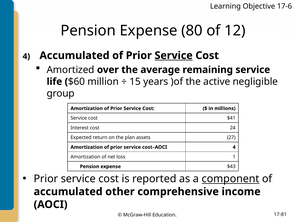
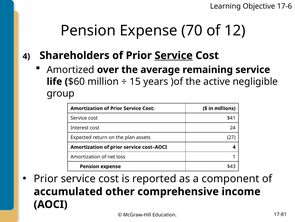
80: 80 -> 70 (192, 31)
4 Accumulated: Accumulated -> Shareholders (74, 55)
component underline: present -> none (231, 178)
